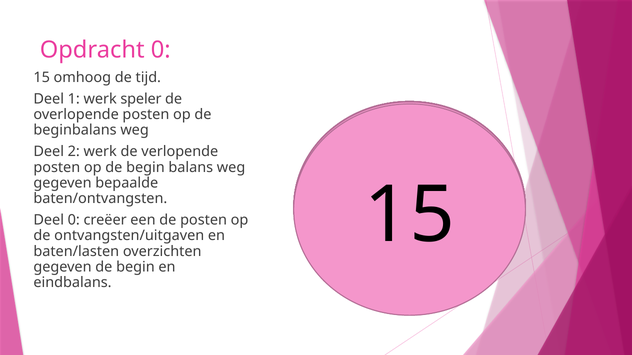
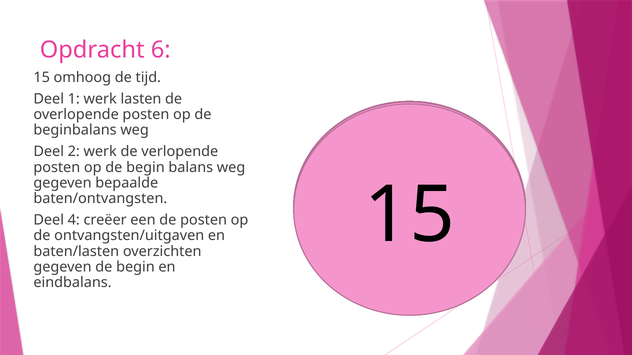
Opdracht 0: 0 -> 6 (161, 50)
speler: speler -> lasten (141, 99)
Deel 0: 0 -> 4 (74, 220)
